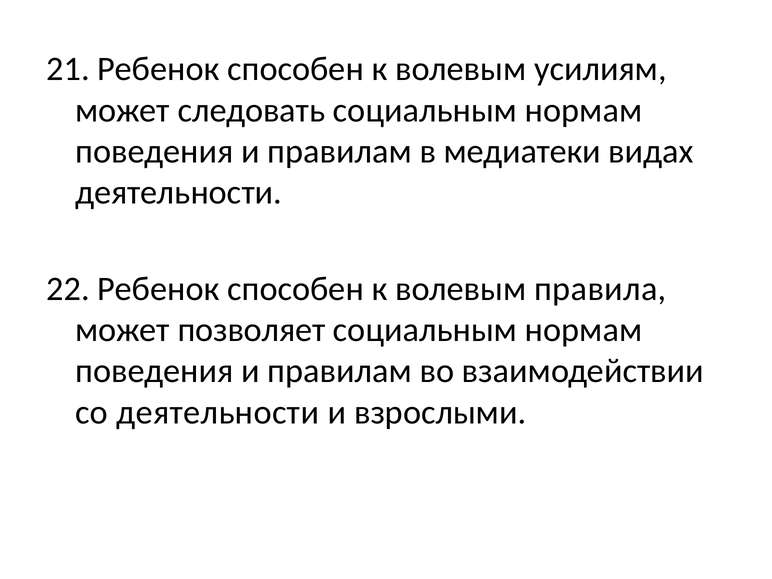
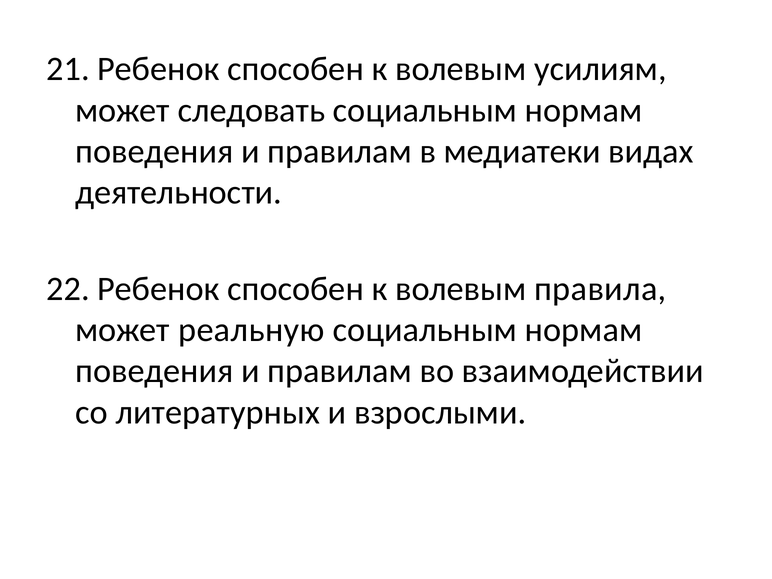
позволяет: позволяет -> реальную (251, 330)
со деятельности: деятельности -> литературных (218, 412)
